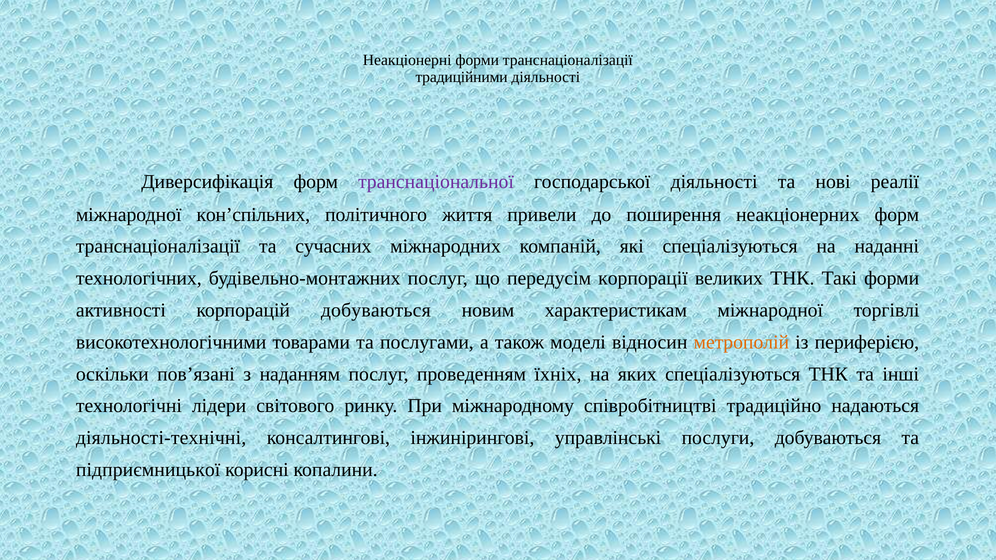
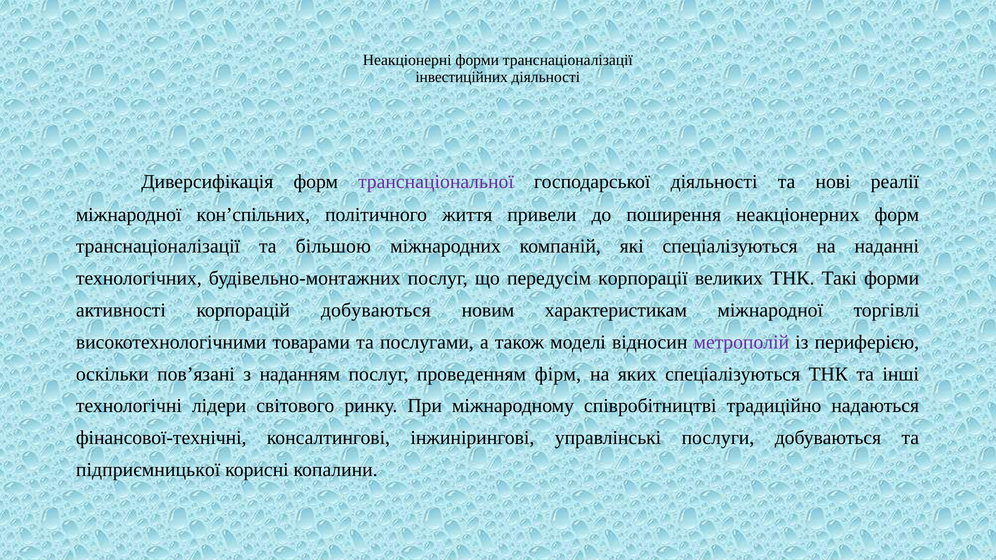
традиційними: традиційними -> інвестиційних (462, 77)
сучасних: сучасних -> більшою (333, 247)
метрополій colour: orange -> purple (741, 342)
їхніх: їхніх -> фірм (558, 374)
діяльності-технічні: діяльності-технічні -> фінансової-технічні (161, 438)
